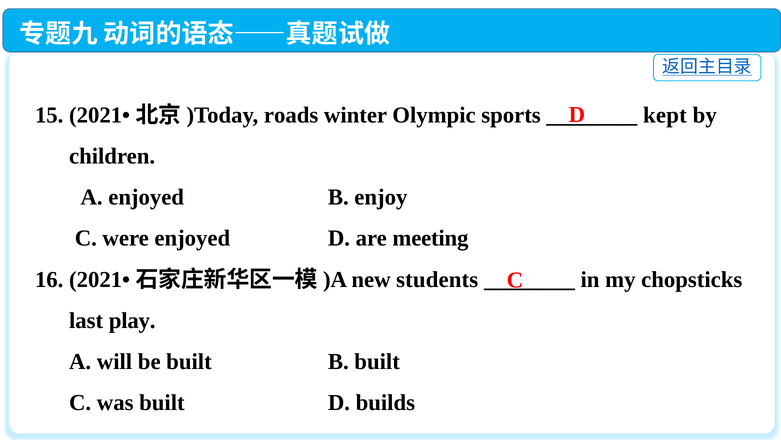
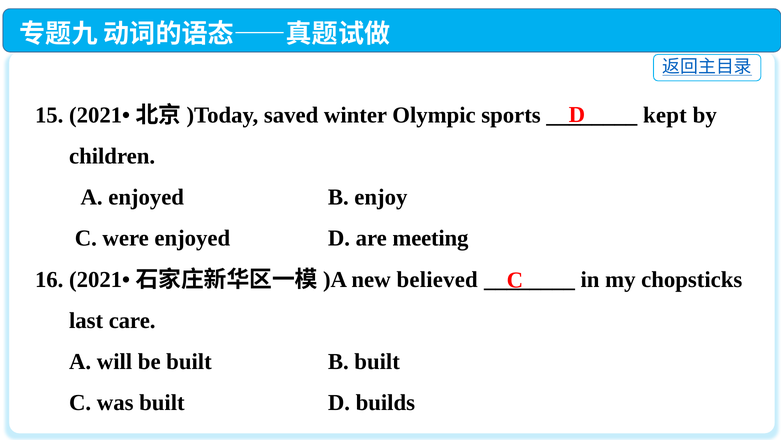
roads: roads -> saved (291, 115)
students: students -> believed (437, 279)
play: play -> care (132, 320)
